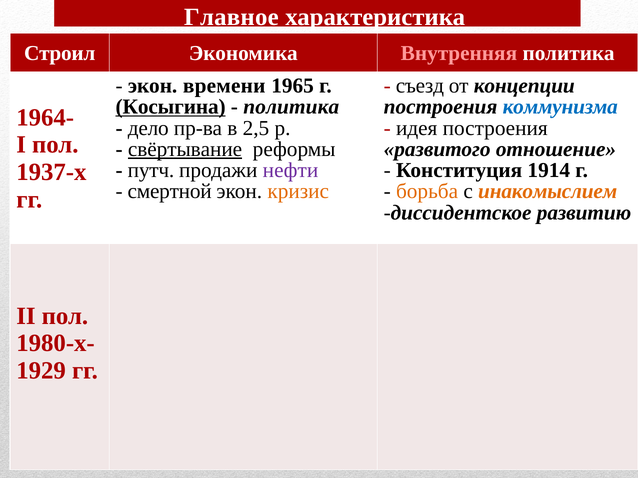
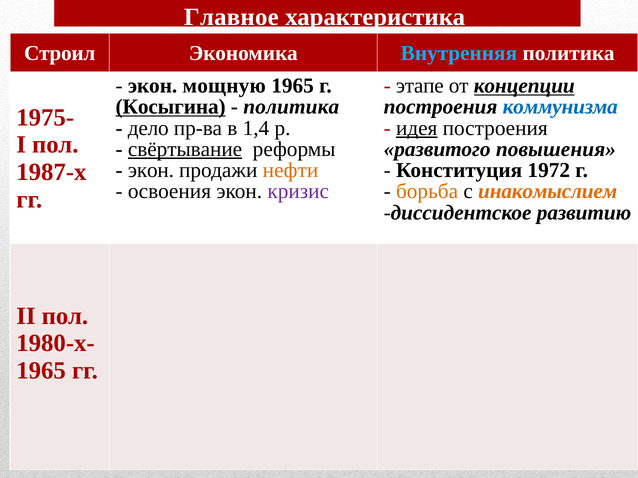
Внутренняя colour: pink -> light blue (459, 53)
времени: времени -> мощную (224, 86)
съезд: съезд -> этапе (420, 86)
концепции underline: none -> present (524, 86)
1964-: 1964- -> 1975- (45, 117)
2,5: 2,5 -> 1,4 (256, 128)
идея underline: none -> present (417, 128)
отношение: отношение -> повышения (556, 149)
путч: путч -> экон (151, 170)
нефти colour: purple -> orange (291, 170)
1914: 1914 -> 1972 (549, 170)
1937-х: 1937-х -> 1987-х (51, 172)
смертной: смертной -> освоения (170, 192)
кризис colour: orange -> purple (298, 192)
1929: 1929 -> 1965 (41, 371)
